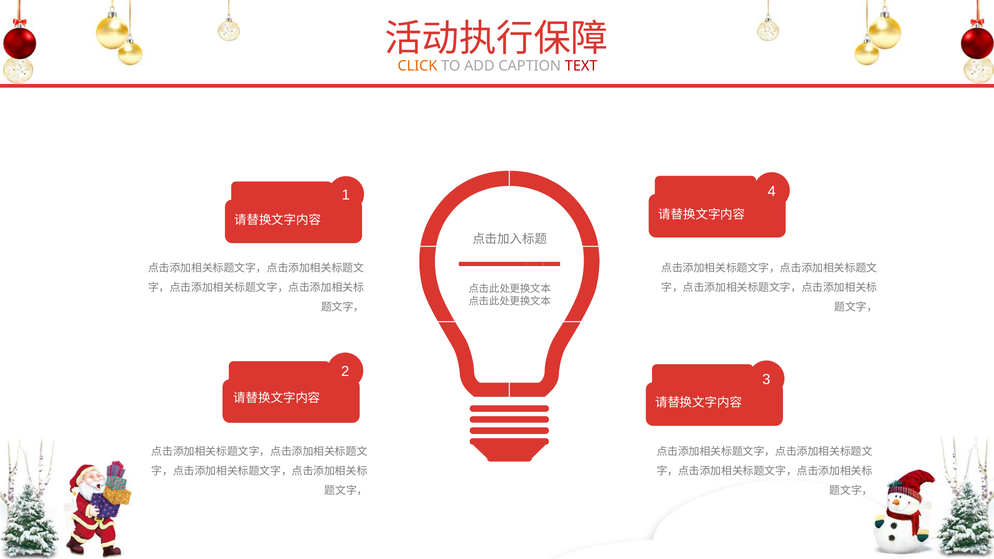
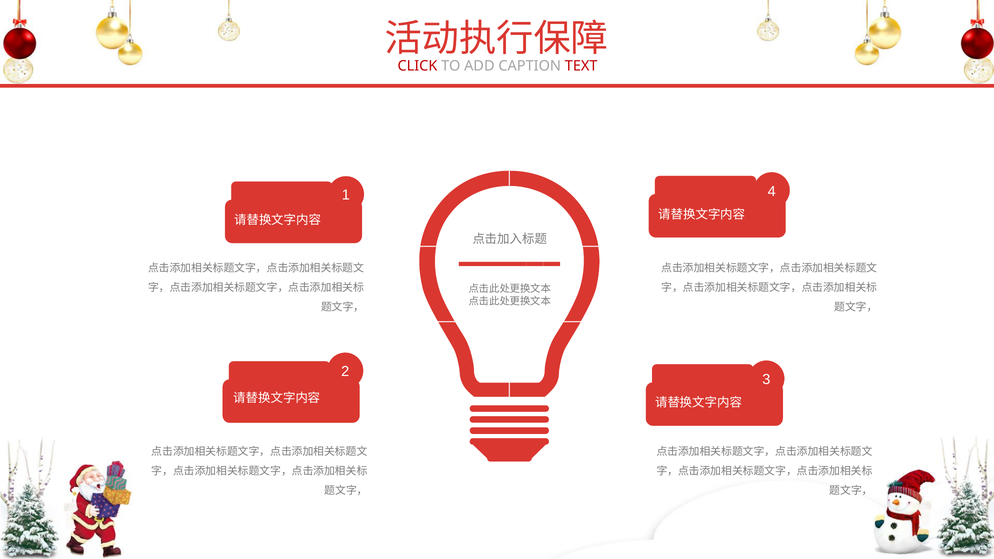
CLICK colour: orange -> red (417, 66)
